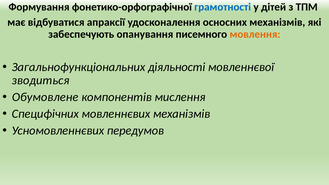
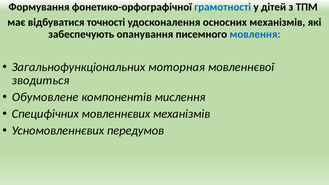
апраксії: апраксії -> точності (106, 22)
мовлення colour: orange -> blue (255, 34)
діяльності: діяльності -> моторная (177, 67)
